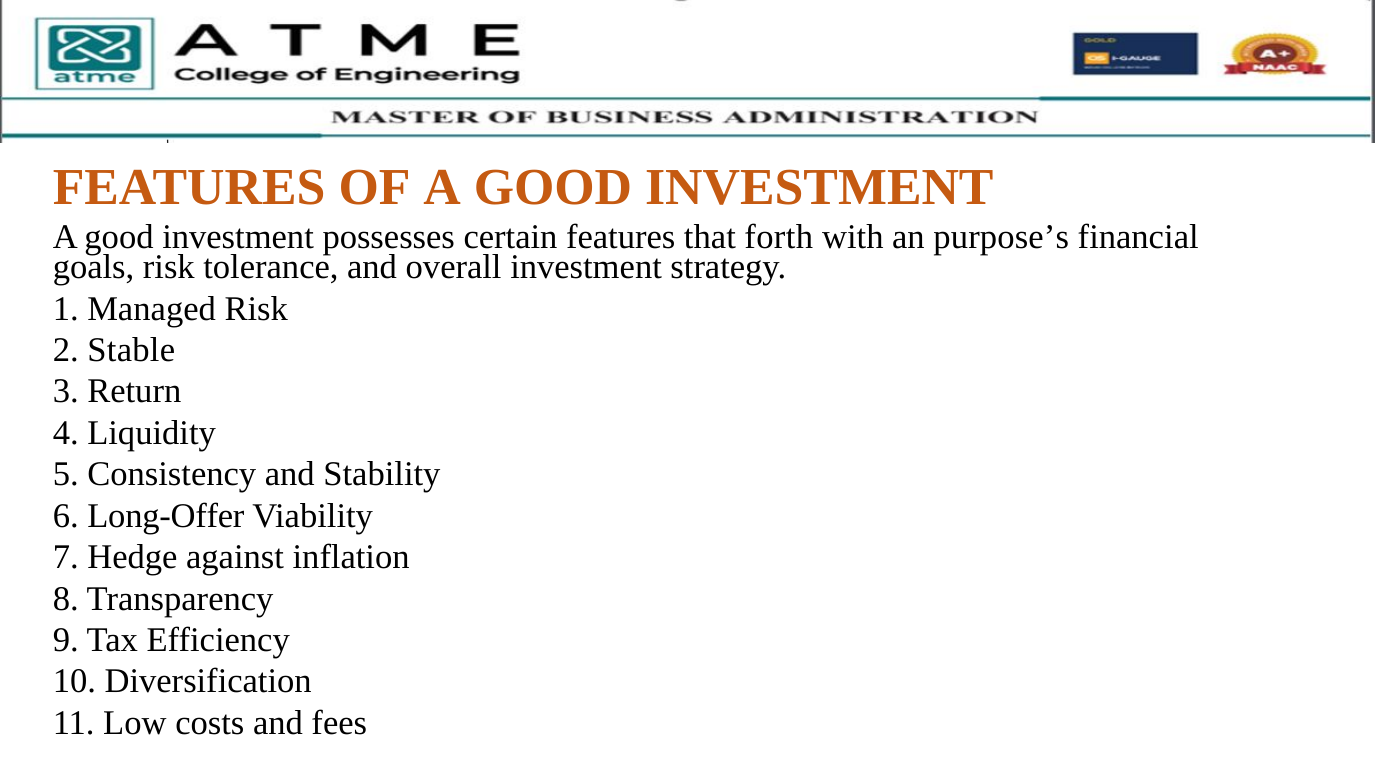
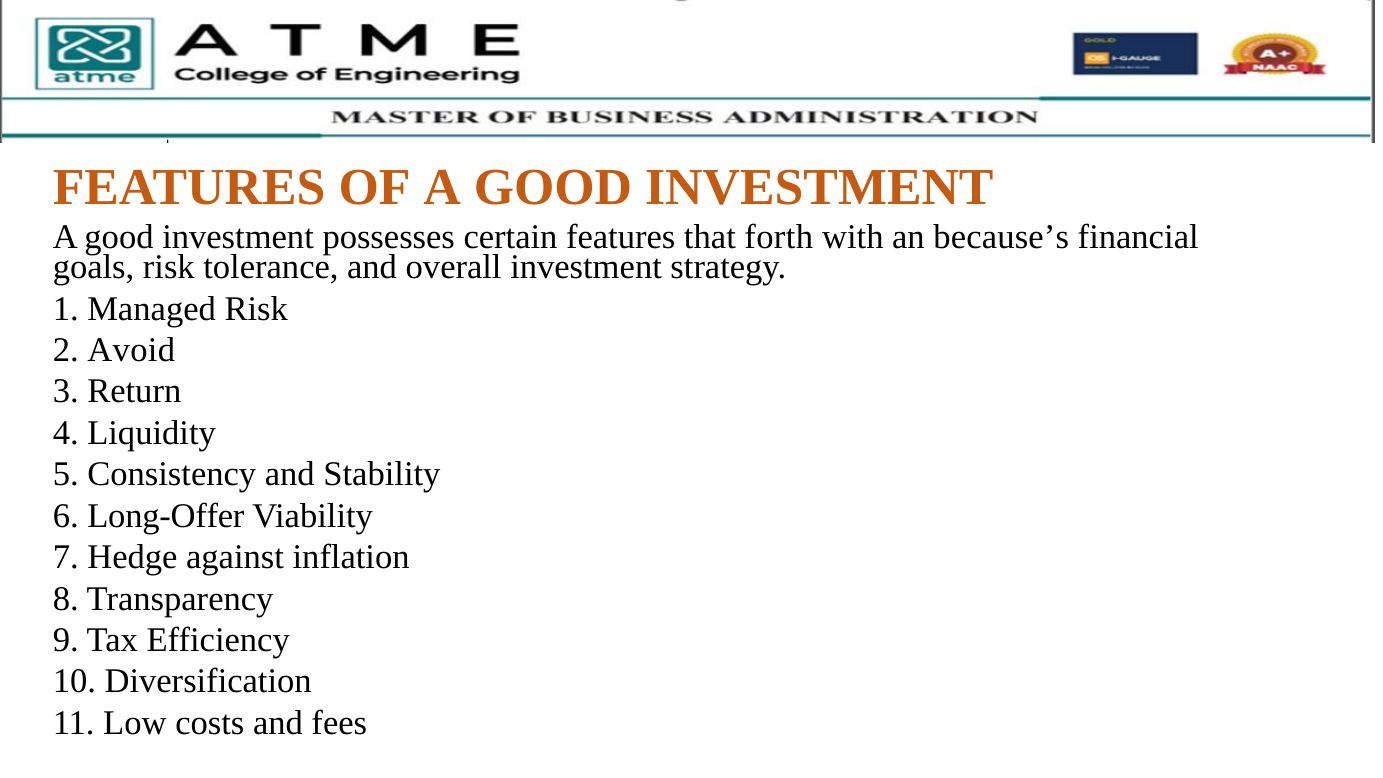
purpose’s: purpose’s -> because’s (1001, 237)
Stable: Stable -> Avoid (131, 350)
